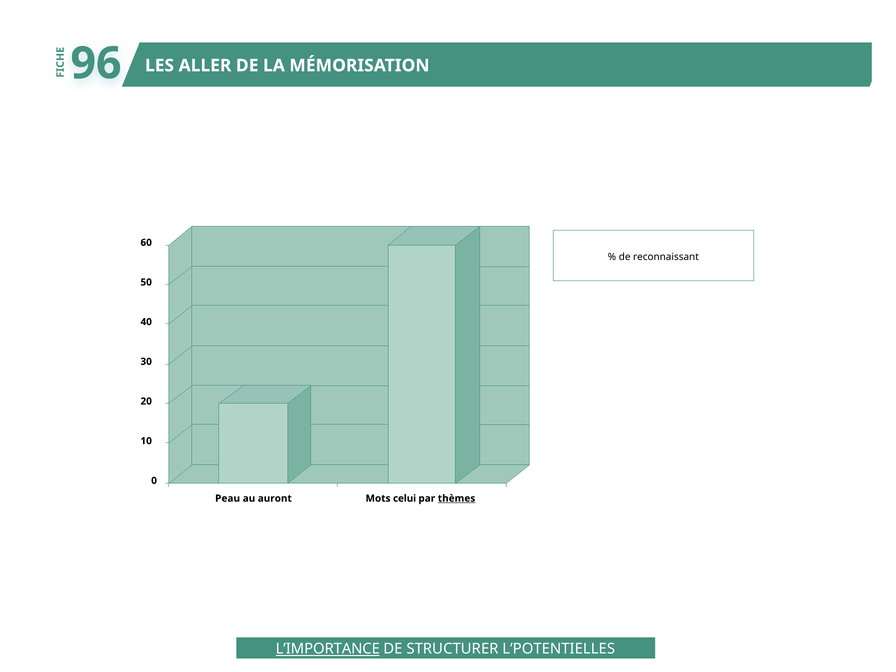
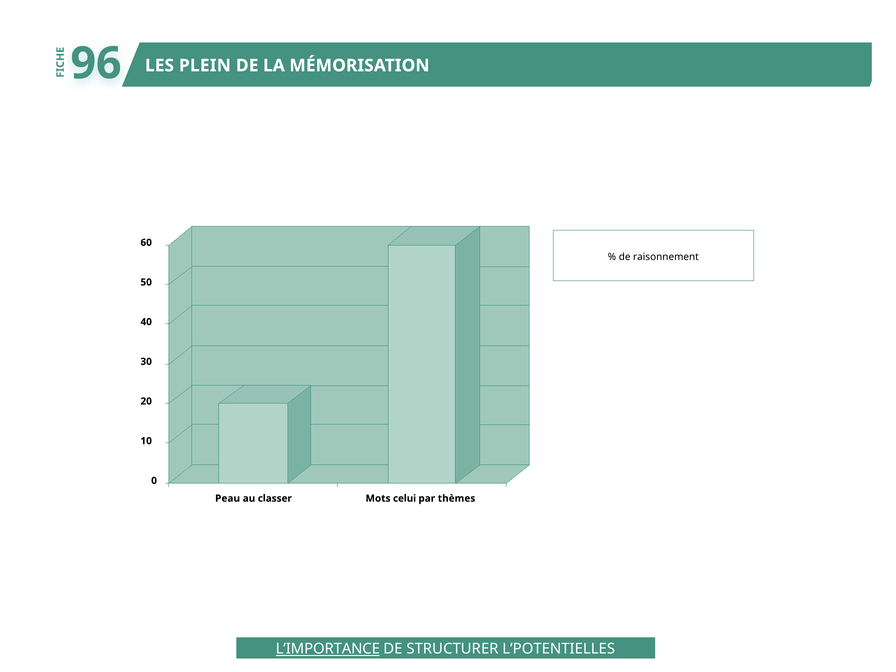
ALLER: ALLER -> PLEIN (205, 66)
reconnaissant: reconnaissant -> raisonnement (666, 257)
auront: auront -> classer (275, 498)
thèmes underline: present -> none (457, 498)
